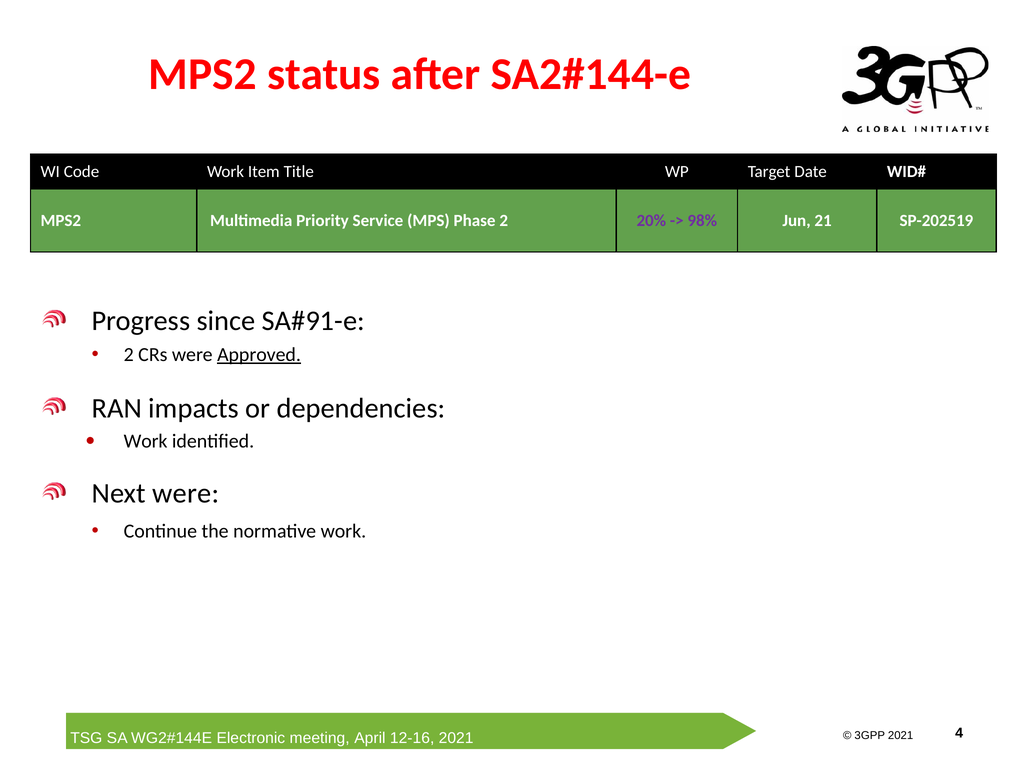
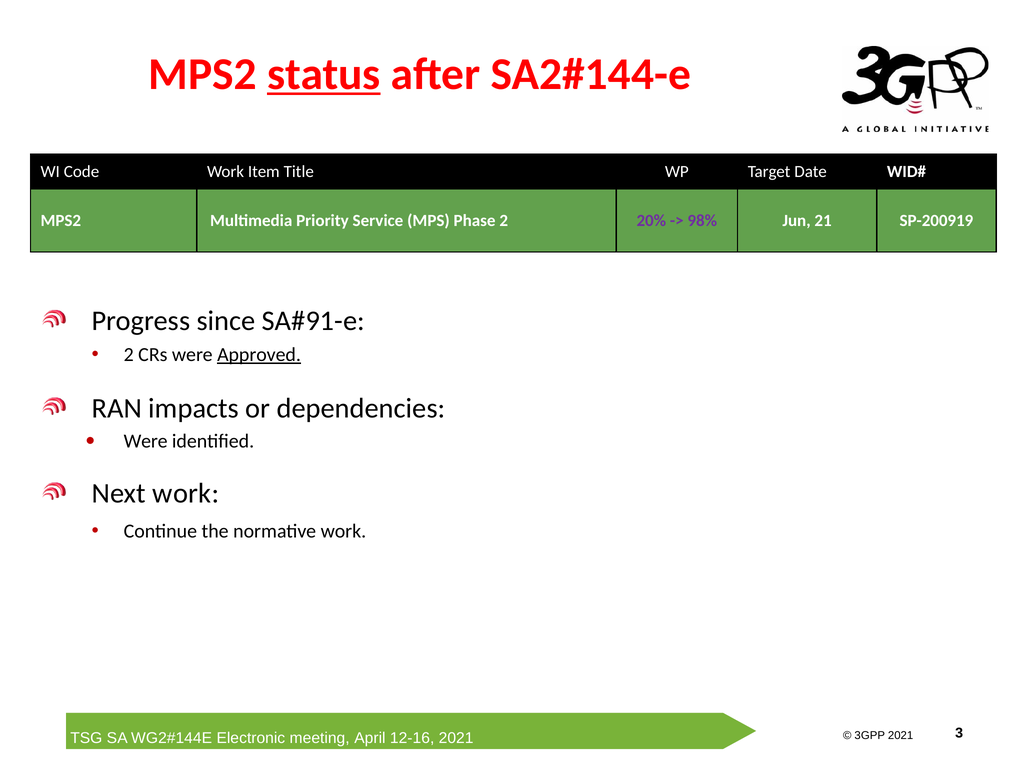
status underline: none -> present (324, 74)
SP-202519: SP-202519 -> SP-200919 (936, 221)
Work: Work -> Were (146, 441)
Next were: were -> work (186, 494)
4: 4 -> 3 (959, 734)
